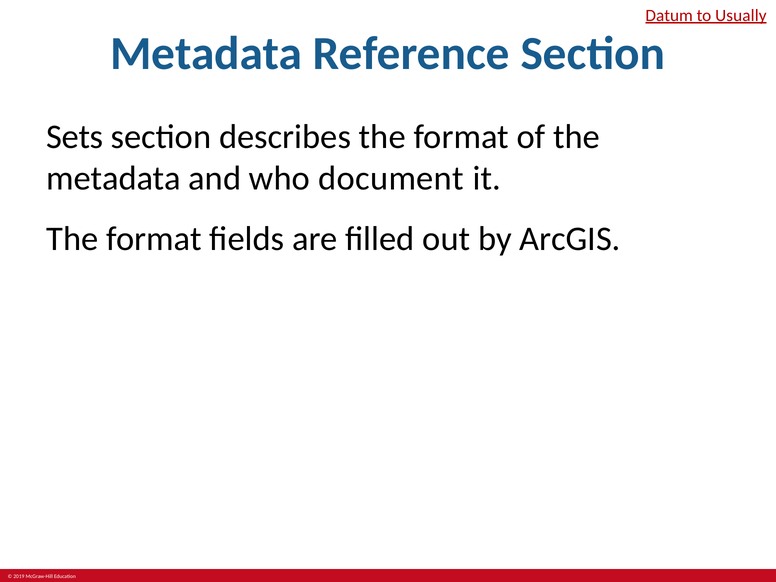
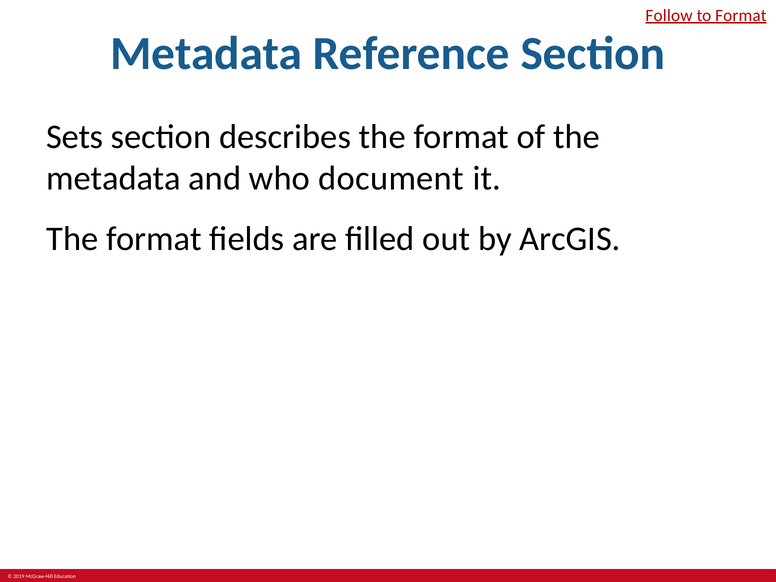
Datum: Datum -> Follow (669, 15)
to Usually: Usually -> Format (741, 15)
